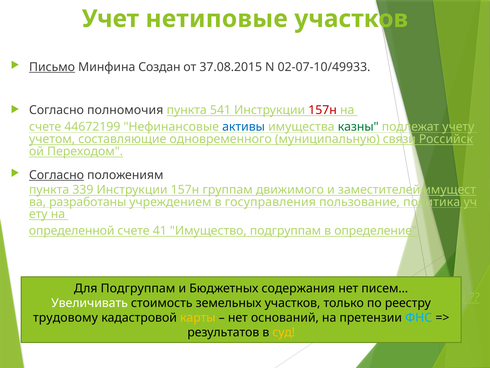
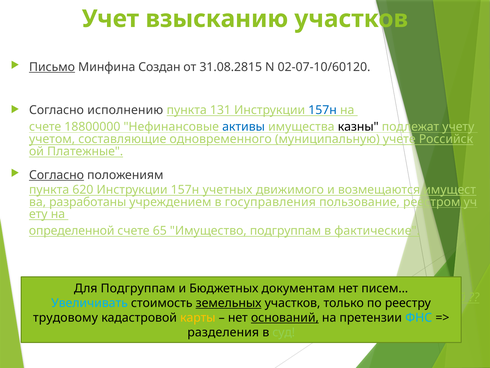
нетиповые: нетиповые -> взысканию (217, 19)
37.08.2015: 37.08.2015 -> 31.08.2815 (231, 67)
02-07-10/49933: 02-07-10/49933 -> 02-07-10/60120 (324, 67)
полномочия: полномочия -> исполнению (125, 110)
541: 541 -> 131 (220, 110)
157н colour: red -> blue (323, 110)
44672199: 44672199 -> 18800000 (92, 127)
казны colour: green -> black (358, 127)
связи: связи -> учете (399, 139)
Переходом: Переходом -> Платежные (85, 151)
339: 339 -> 620 (83, 189)
группам: группам -> учетных (228, 189)
заместителей: заместителей -> возмещаются (379, 189)
политика: политика -> реестром (432, 202)
41: 41 -> 65 (160, 231)
определение: определение -> фактические (377, 231)
содержания: содержания -> документам (298, 288)
Увеличивать colour: white -> light blue (90, 303)
земельных underline: none -> present (229, 303)
оснований underline: none -> present (285, 317)
результатов: результатов -> разделения (223, 332)
суд colour: yellow -> light green (284, 332)
